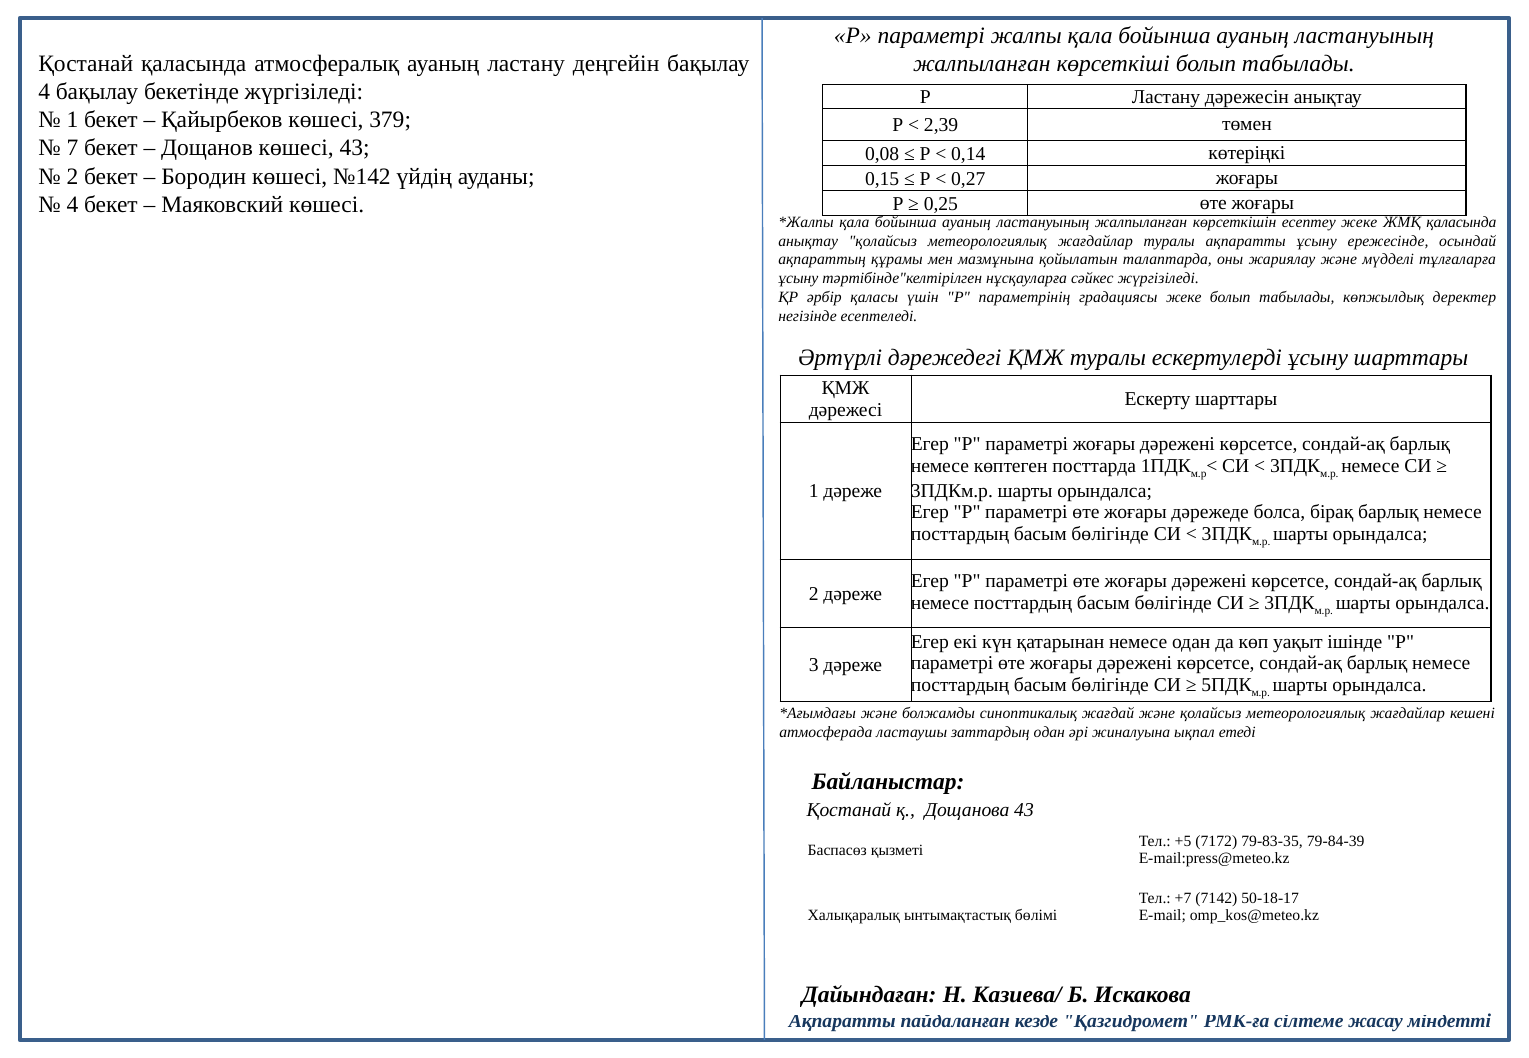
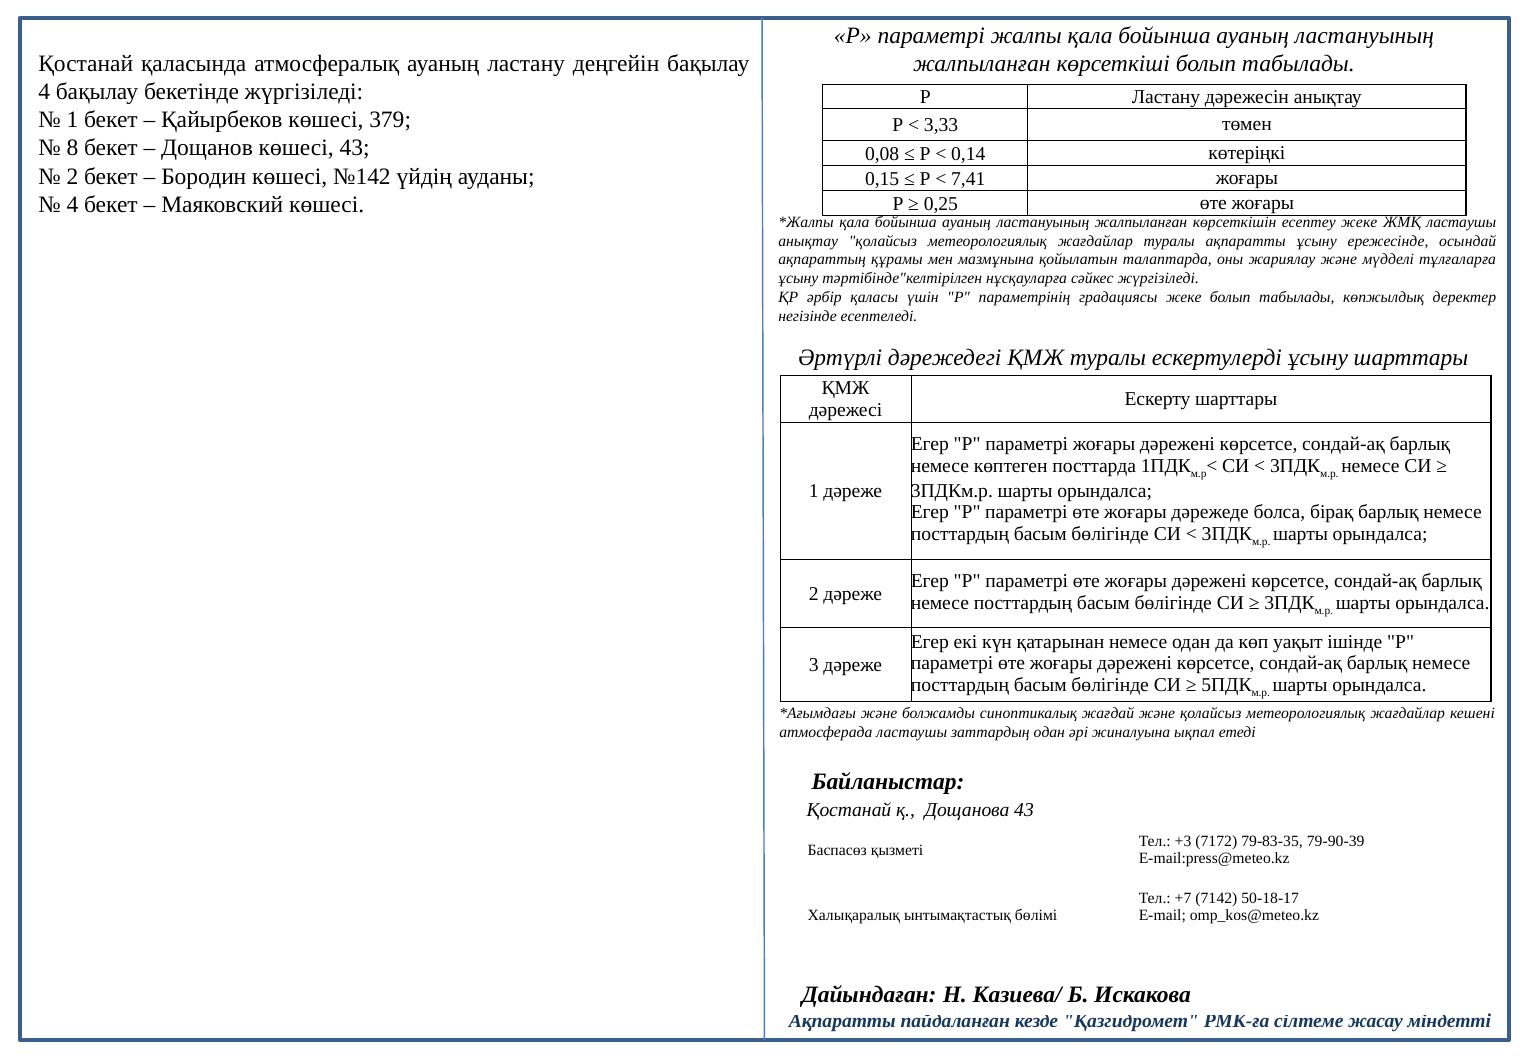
2,39: 2,39 -> 3,33 (941, 125)
7: 7 -> 8 (72, 148)
0,27: 0,27 -> 7,41 (968, 179)
ЖМҚ қаласында: қаласында -> ластаушы (1461, 222)
+5: +5 -> +3 (1183, 842)
79-84-39: 79-84-39 -> 79-90-39 (1336, 842)
